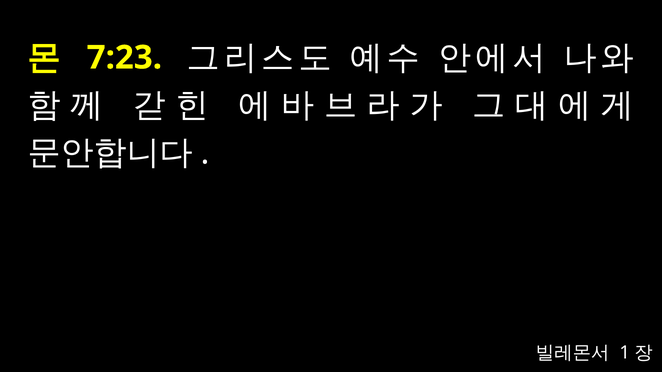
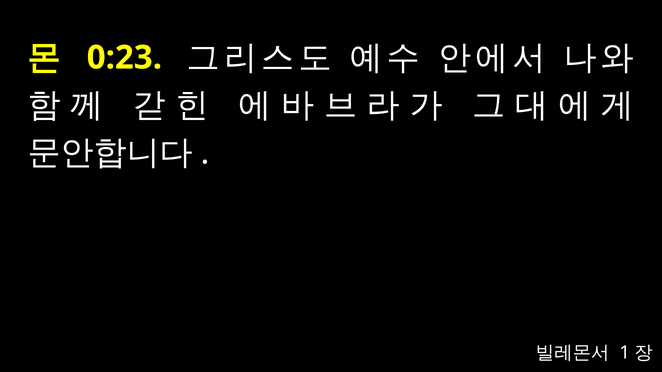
7:23: 7:23 -> 0:23 (124, 58)
